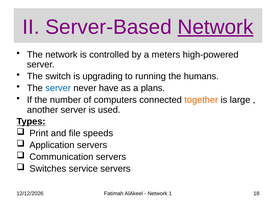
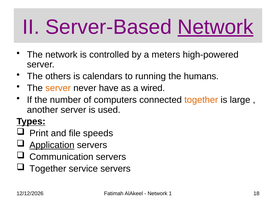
switch: switch -> others (58, 76)
upgrading: upgrading -> calendars (103, 76)
server colour: blue -> orange (58, 88)
plans: plans -> wired (153, 88)
Application underline: none -> present (52, 145)
Switches: Switches -> Together (48, 169)
